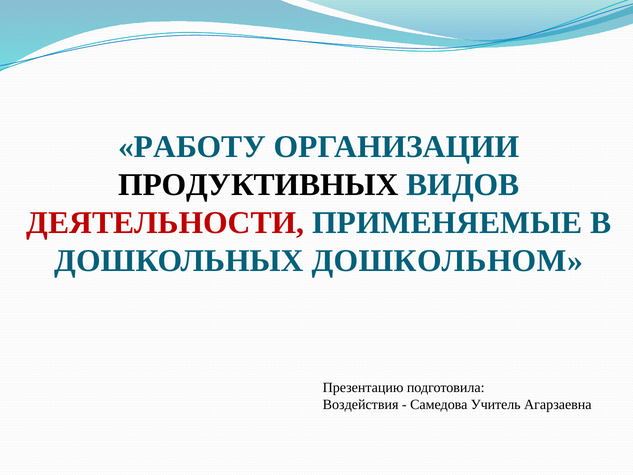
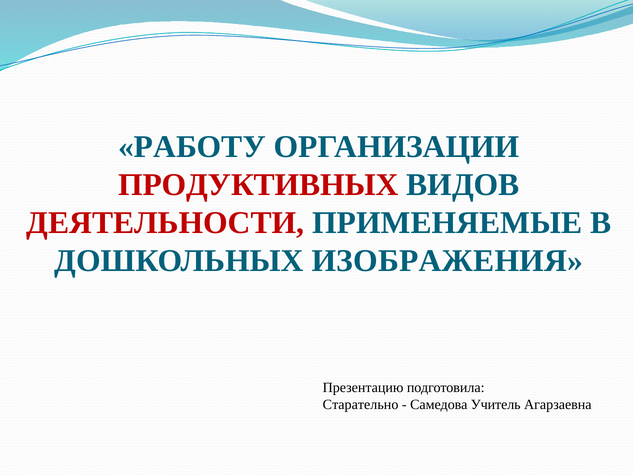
ПРОДУКТИВНЫХ colour: black -> red (258, 184)
ДОШКОЛЬНОМ: ДОШКОЛЬНОМ -> ИЗОБРАЖЕНИЯ (447, 260)
Воздействия: Воздействия -> Старательно (361, 404)
